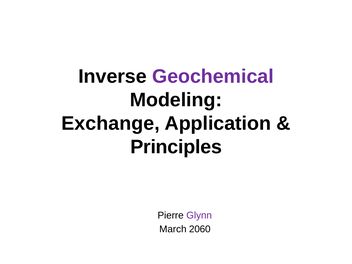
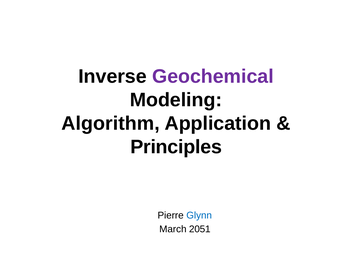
Exchange: Exchange -> Algorithm (111, 123)
Glynn colour: purple -> blue (199, 215)
2060: 2060 -> 2051 (200, 229)
